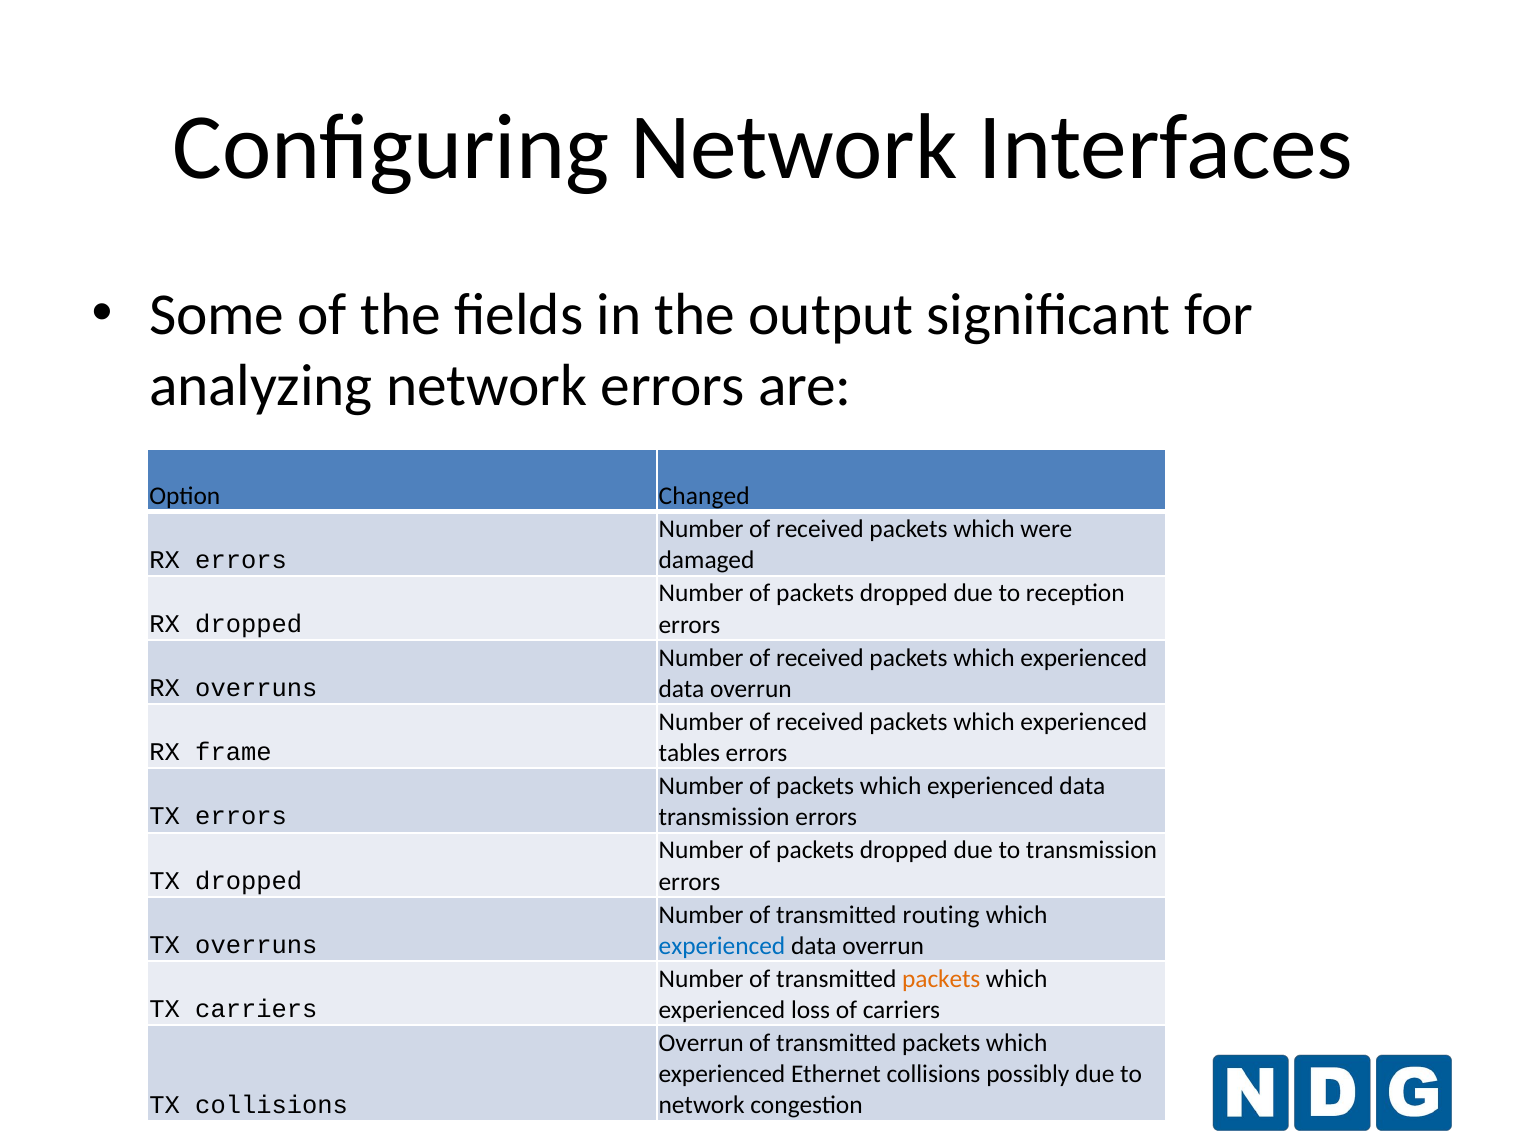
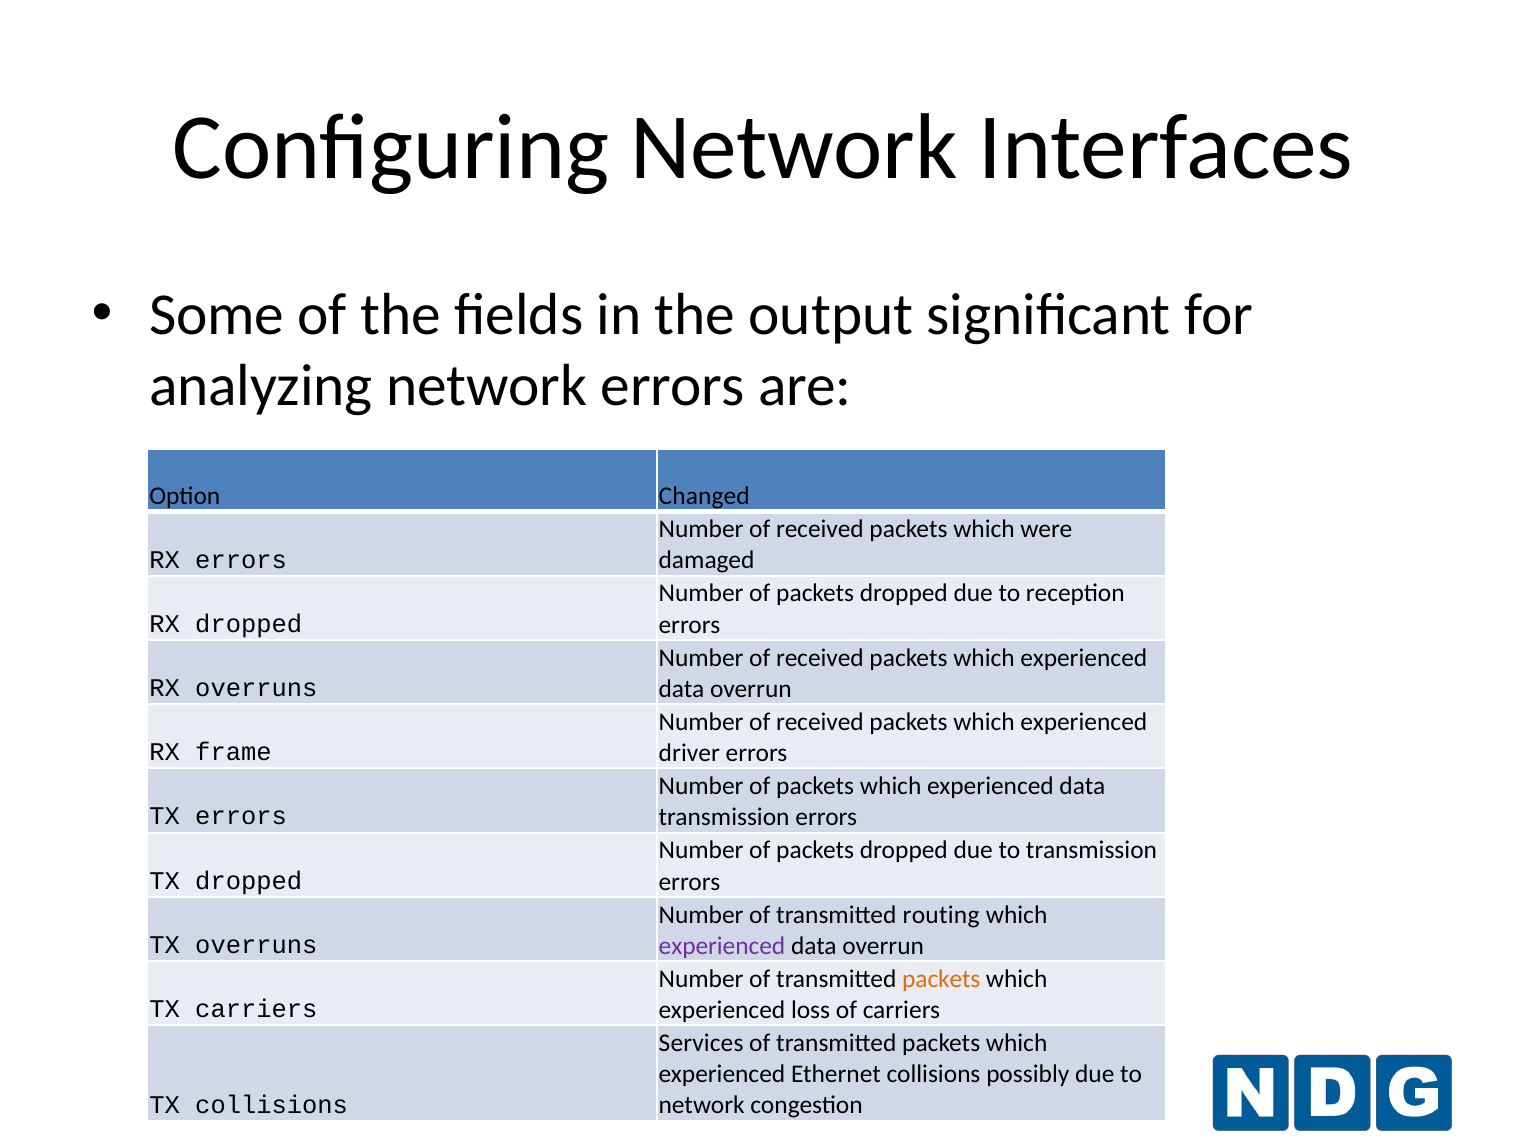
tables: tables -> driver (689, 753)
experienced colour: blue -> purple (722, 946)
Overrun: Overrun -> Services (701, 1043)
